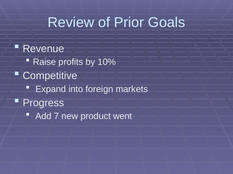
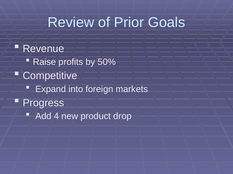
10%: 10% -> 50% (107, 62)
7: 7 -> 4 (56, 117)
went: went -> drop (122, 117)
